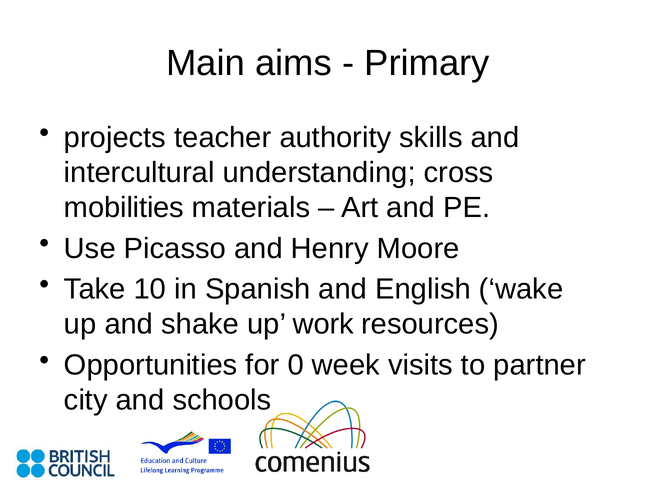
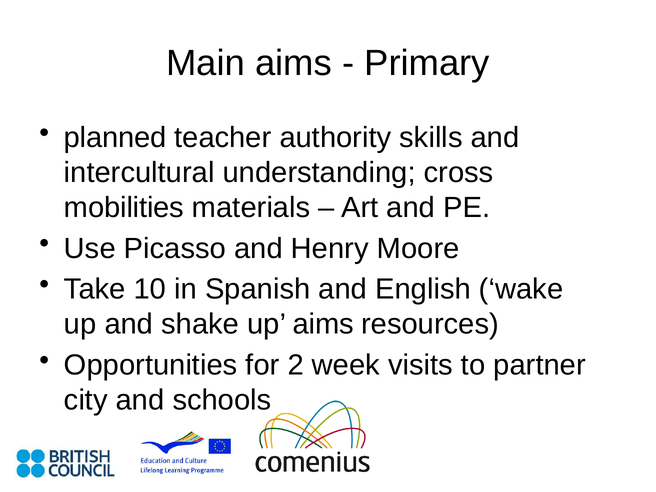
projects: projects -> planned (115, 138)
up work: work -> aims (323, 324)
0: 0 -> 2 (296, 365)
